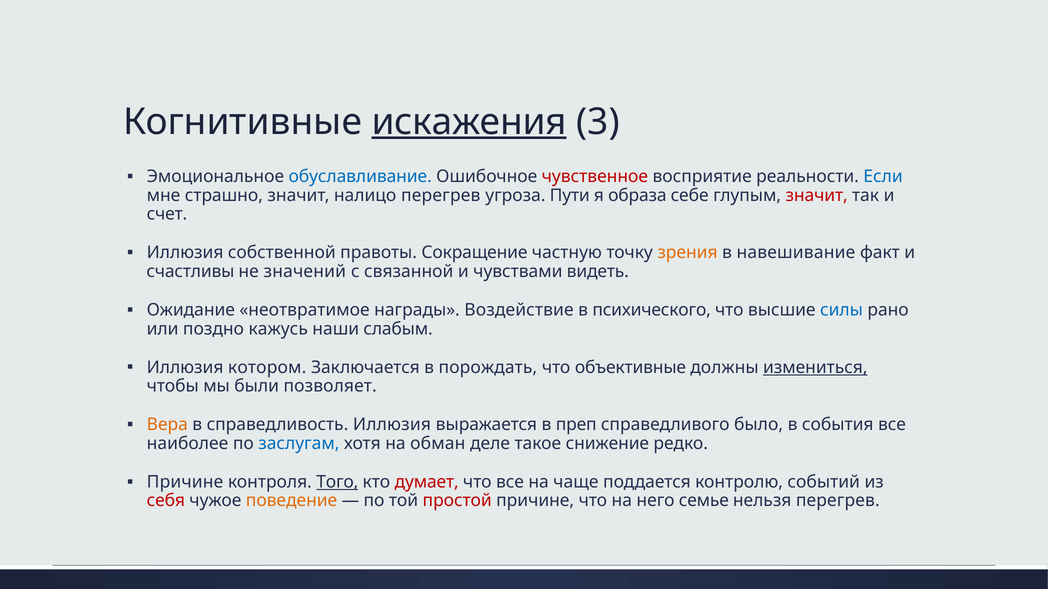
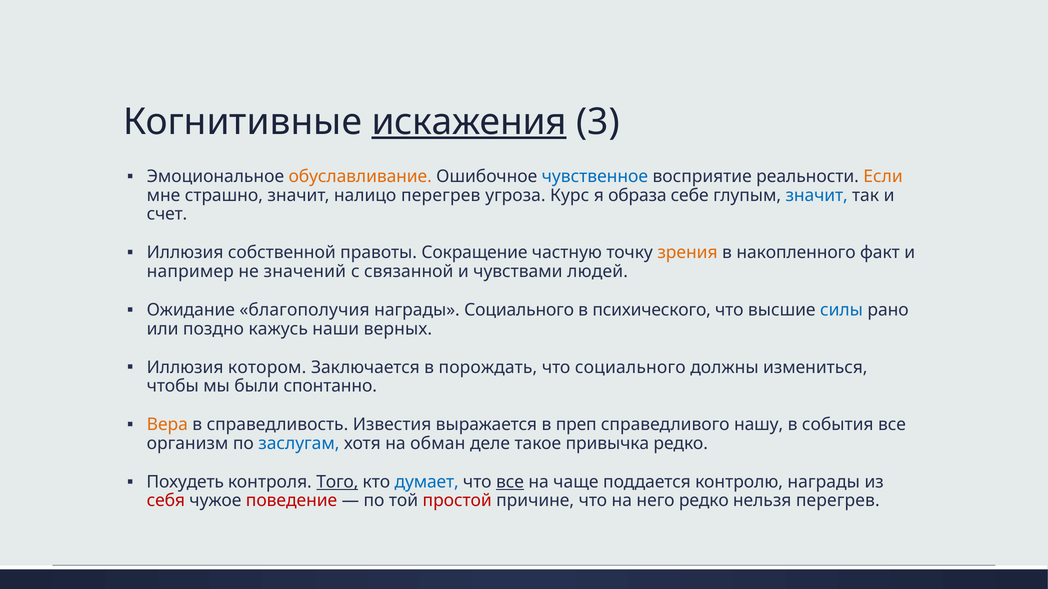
обуславливание colour: blue -> orange (360, 177)
чувственное colour: red -> blue (595, 177)
Если colour: blue -> orange (883, 177)
Пути: Пути -> Курс (570, 196)
значит colour: red -> blue (817, 196)
навешивание: навешивание -> накопленного (796, 253)
счастливы: счастливы -> например (190, 272)
видеть: видеть -> людей (598, 272)
неотвратимое: неотвратимое -> благополучия (305, 310)
награды Воздействие: Воздействие -> Социального (519, 310)
слабым: слабым -> верных (398, 329)
что объективные: объективные -> социального (630, 368)
измениться underline: present -> none (815, 368)
позволяет: позволяет -> спонтанно (330, 386)
справедливость Иллюзия: Иллюзия -> Известия (392, 425)
было: было -> нашу (759, 425)
наиболее: наиболее -> организм (188, 444)
снижение: снижение -> привычка (607, 444)
Причине: Причине -> Похудеть (185, 482)
думает colour: red -> blue (427, 482)
все underline: none -> present (510, 482)
контролю событий: событий -> награды (824, 482)
поведение colour: orange -> red (292, 501)
него семье: семье -> редко (704, 501)
